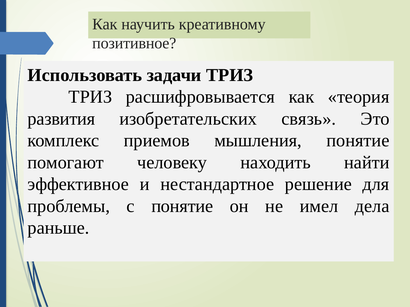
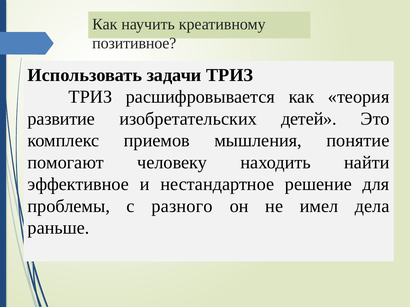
развития: развития -> развитие (61, 119)
связь: связь -> детей (309, 119)
с понятие: понятие -> разного (182, 206)
